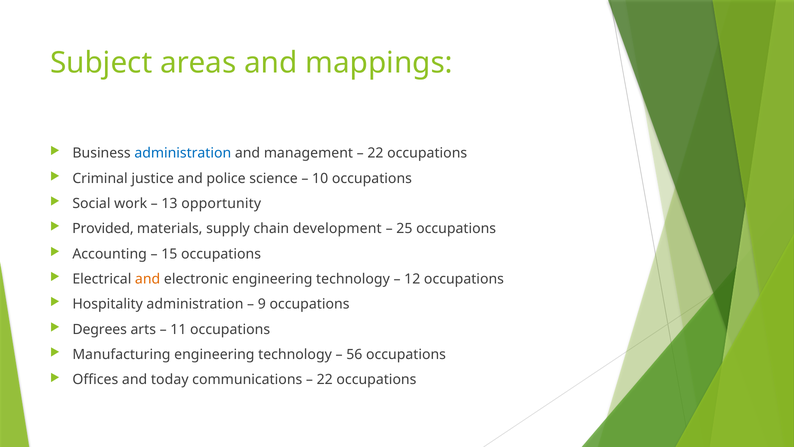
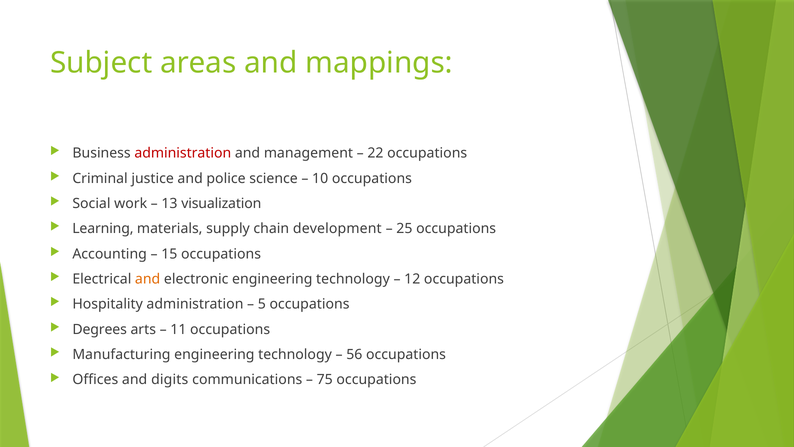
administration colour: blue -> red (183, 153)
opportunity: opportunity -> visualization (221, 203)
Provided: Provided -> Learning (103, 229)
9: 9 -> 5 (262, 304)
today: today -> digits (170, 380)
22: 22 -> 75 (325, 380)
